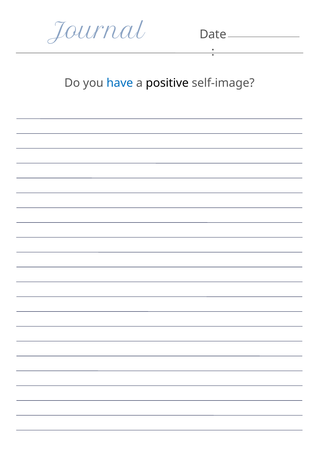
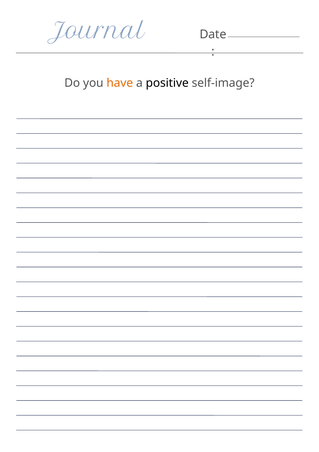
have colour: blue -> orange (120, 83)
